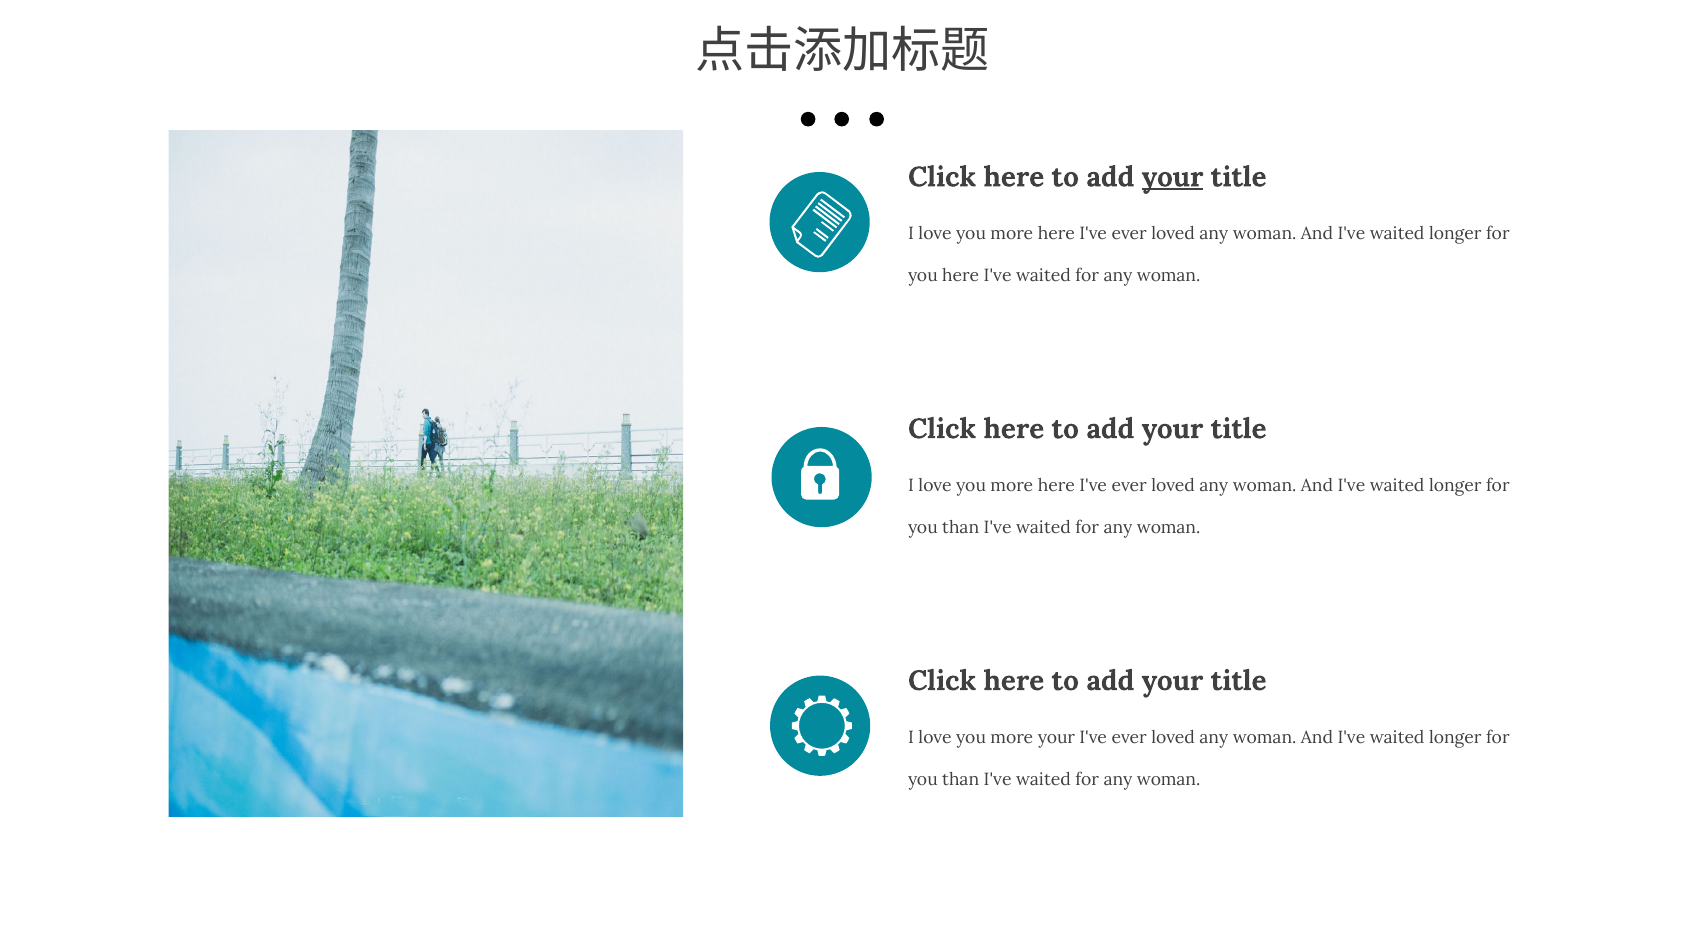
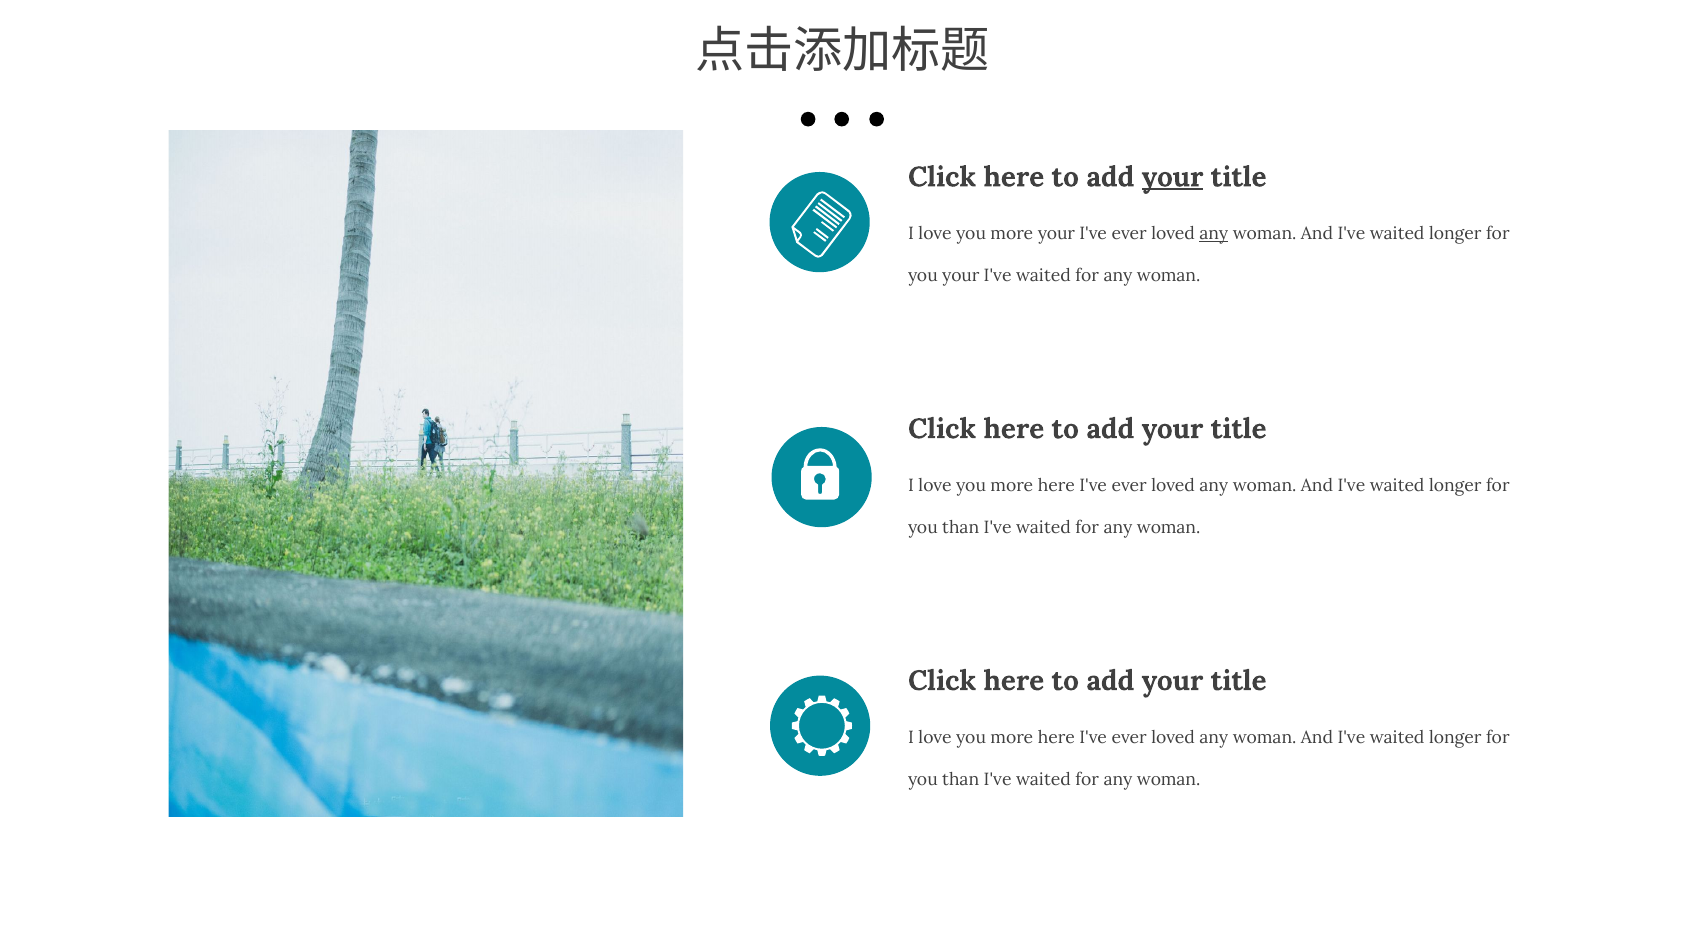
here: here -> your (1056, 234)
any underline: none -> present (1214, 234)
you here: here -> your (961, 276)
your: your -> here (1056, 737)
